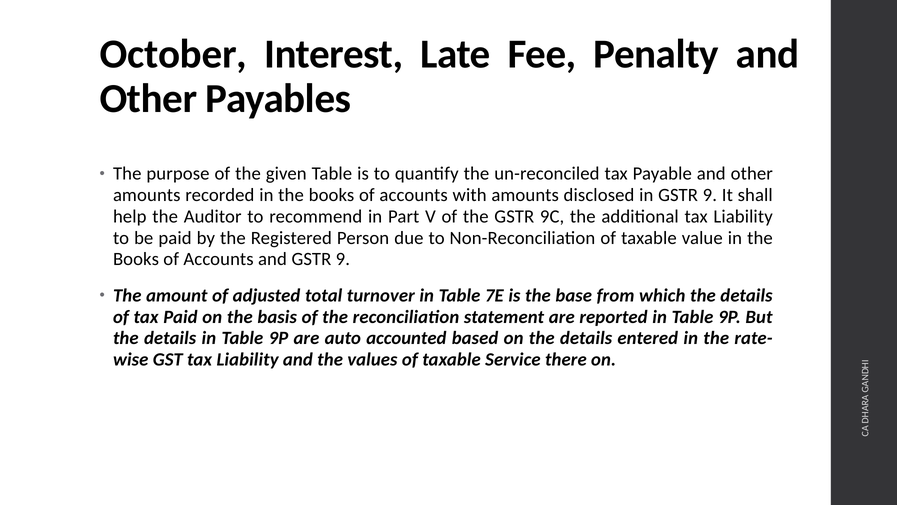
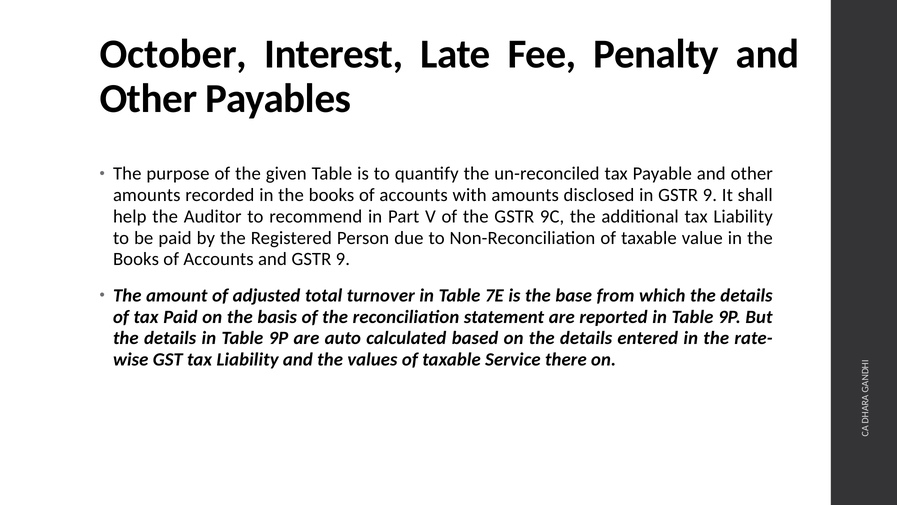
accounted: accounted -> calculated (406, 338)
